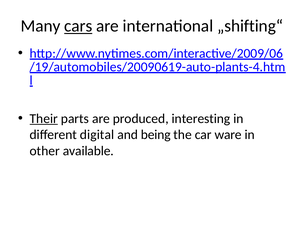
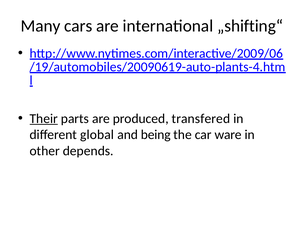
cars underline: present -> none (78, 26)
interesting: interesting -> transfered (201, 119)
digital: digital -> global (97, 135)
available: available -> depends (88, 151)
